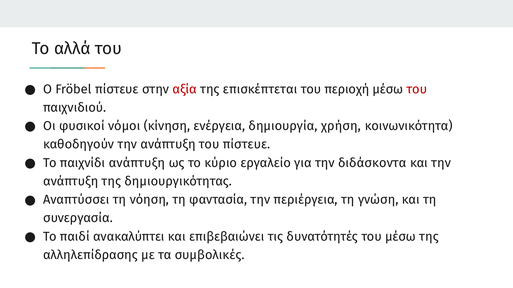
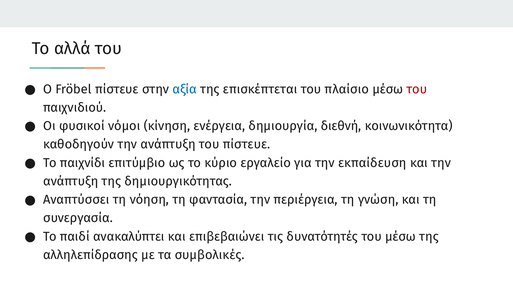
αξία colour: red -> blue (185, 89)
περιοχή: περιοχή -> πλαίσιο (347, 89)
χρήση: χρήση -> διεθνή (341, 126)
παιχνίδι ανάπτυξη: ανάπτυξη -> επιτύμβιο (137, 163)
διδάσκοντα: διδάσκοντα -> εκπαίδευση (372, 163)
